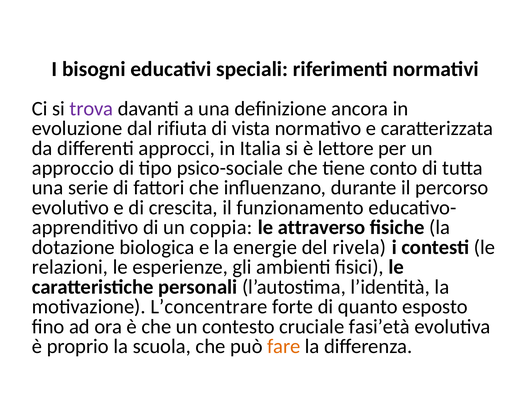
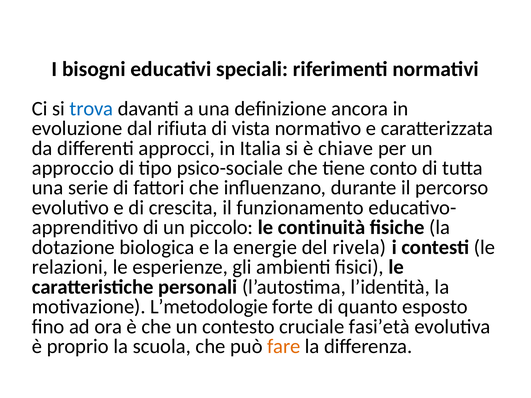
trova colour: purple -> blue (91, 109)
lettore: lettore -> chiave (346, 148)
coppia: coppia -> piccolo (221, 228)
attraverso: attraverso -> continuità (322, 228)
L’concentrare: L’concentrare -> L’metodologie (209, 307)
